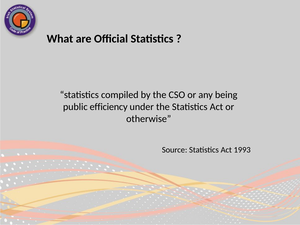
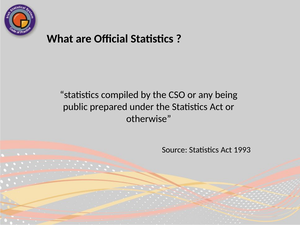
efficiency: efficiency -> prepared (109, 107)
